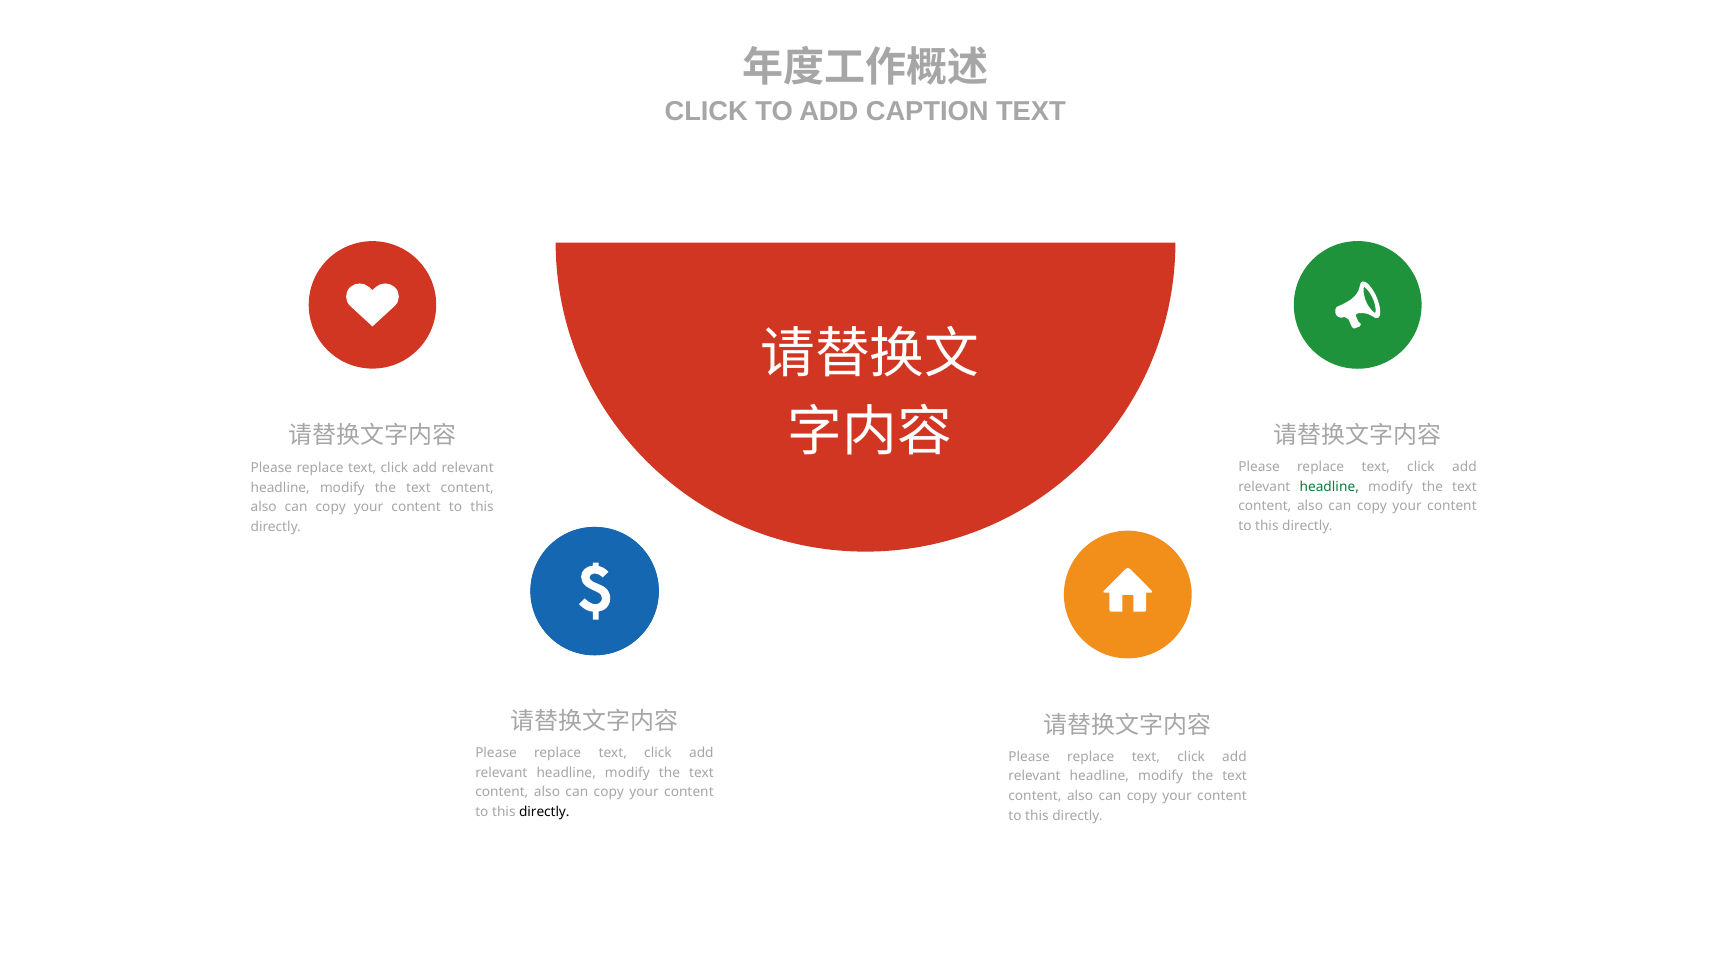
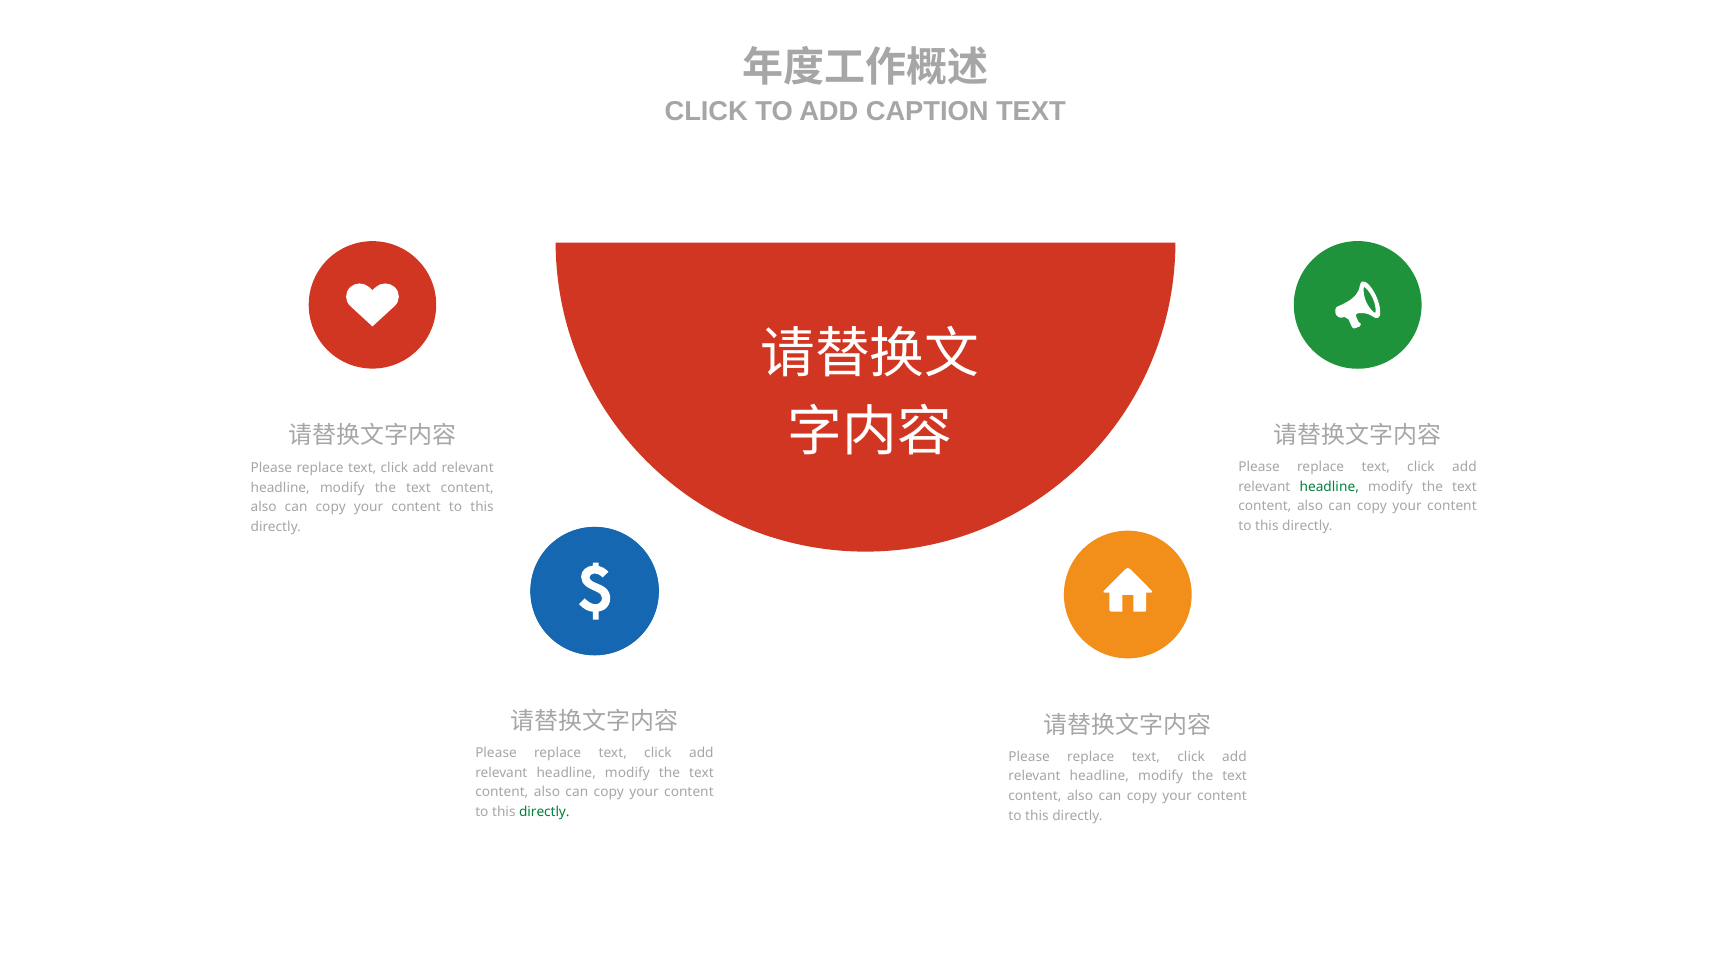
directly colour: black -> green (544, 813)
